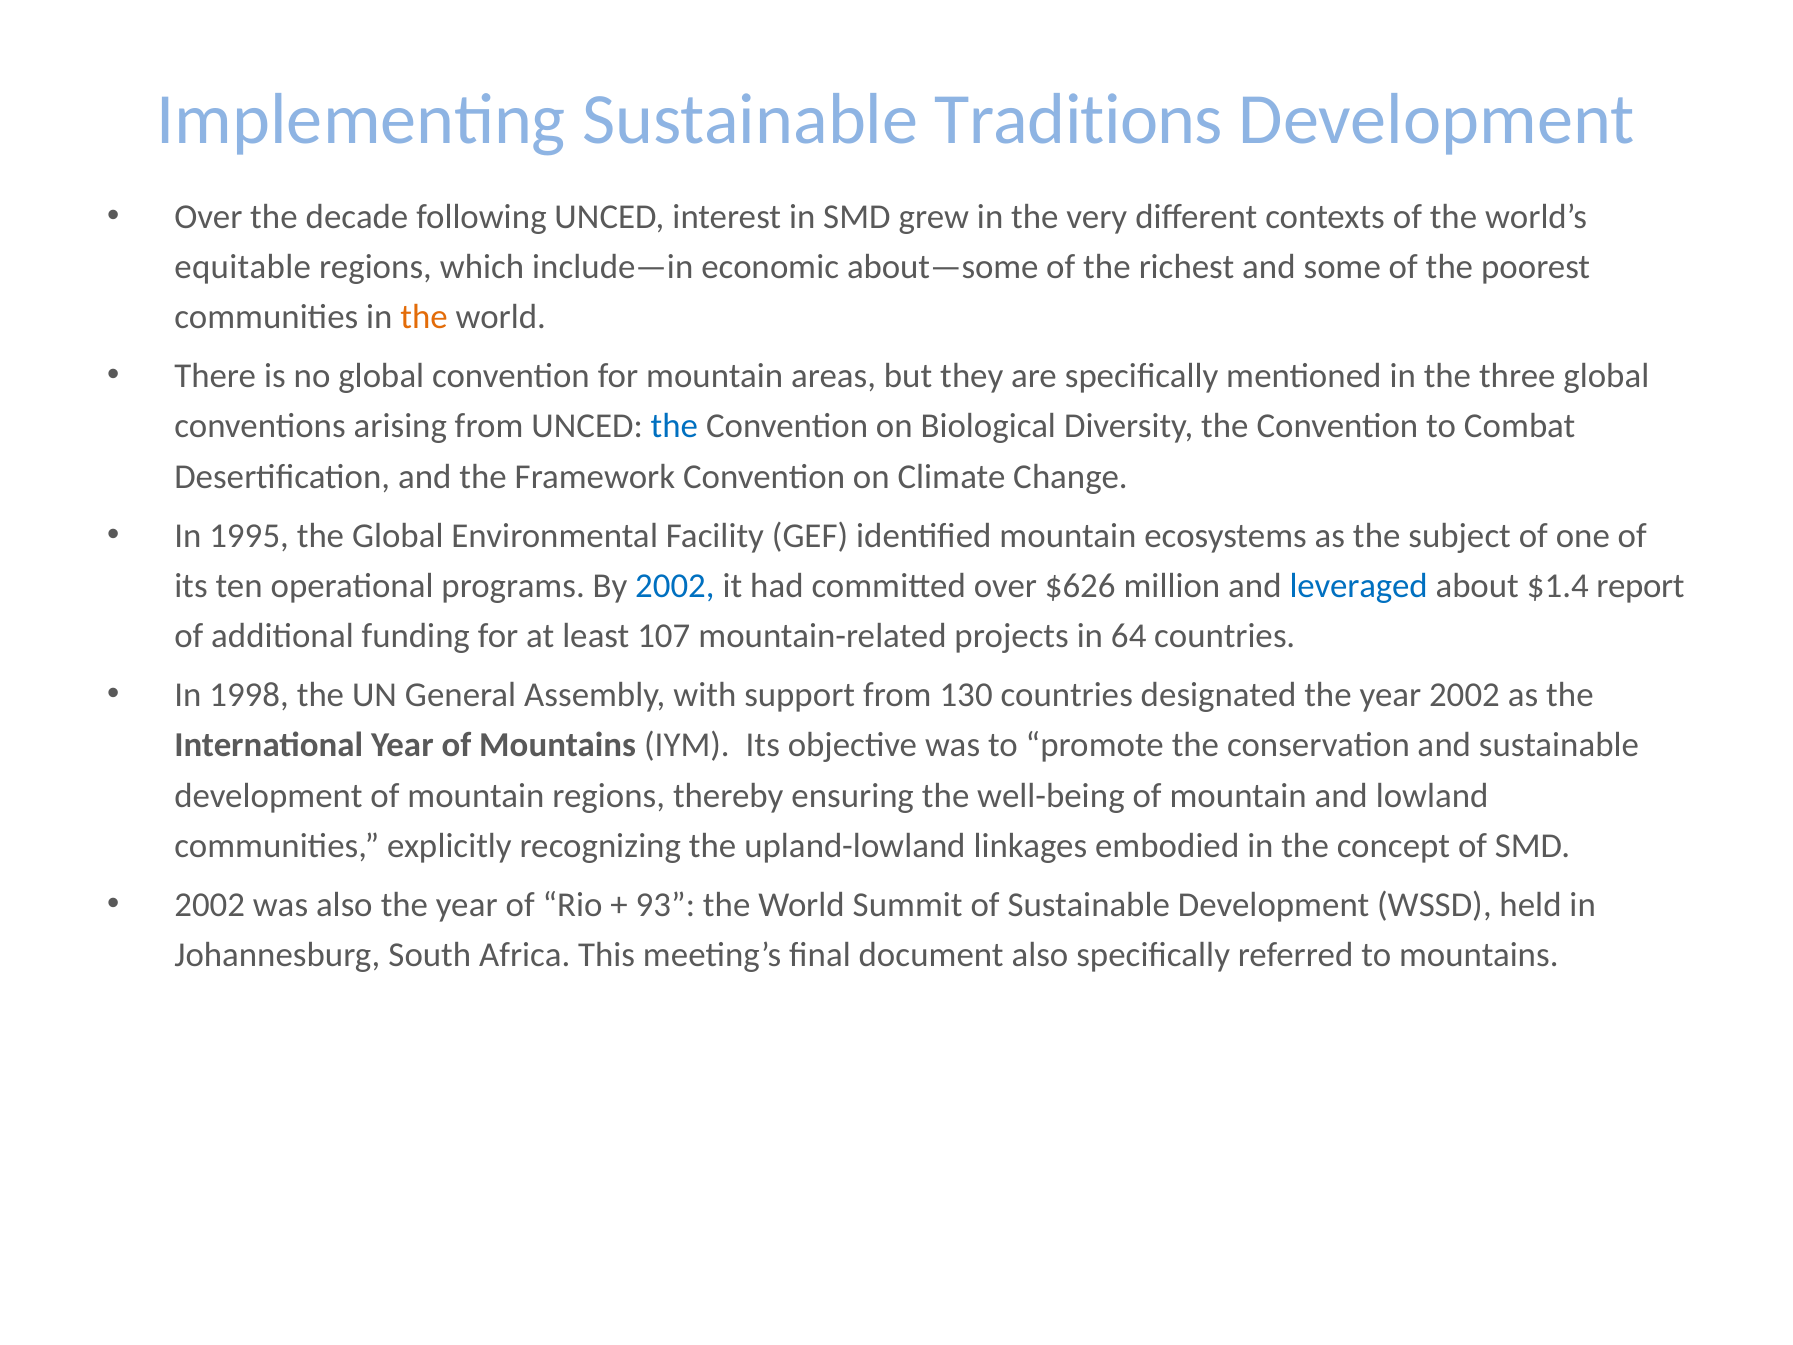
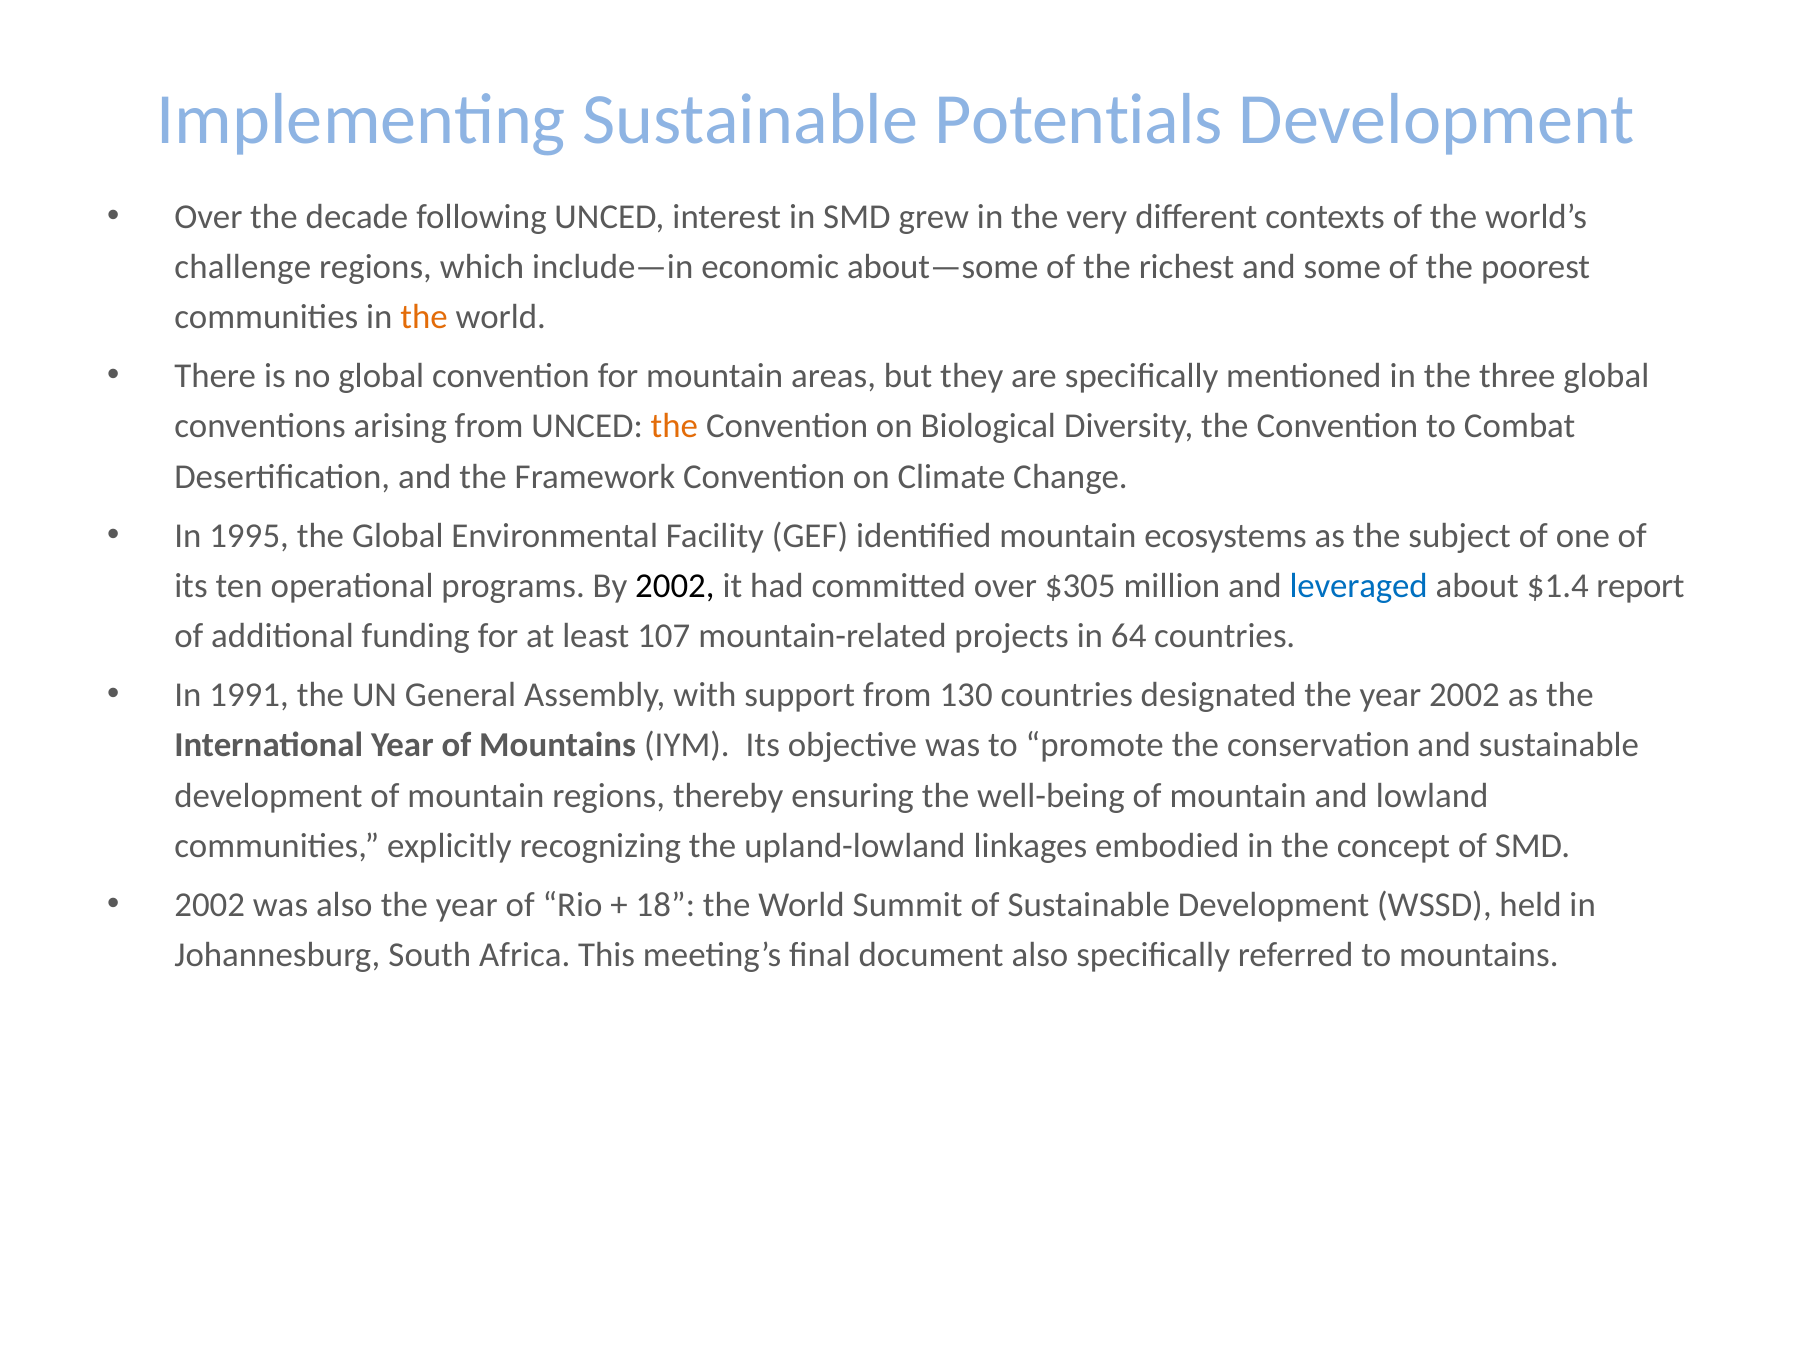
Traditions: Traditions -> Potentials (1079, 120)
equitable: equitable -> challenge (243, 267)
the colour: blue -> orange (674, 426)
2002 colour: blue -> black (675, 586)
$626: $626 -> $305 (1080, 586)
1998: 1998 -> 1991 (249, 695)
93: 93 -> 18 (665, 905)
